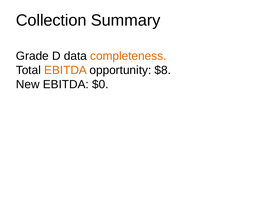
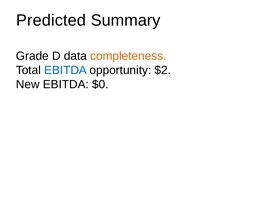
Collection: Collection -> Predicted (51, 20)
EBITDA colour: orange -> blue (66, 70)
$8: $8 -> $2 (163, 70)
